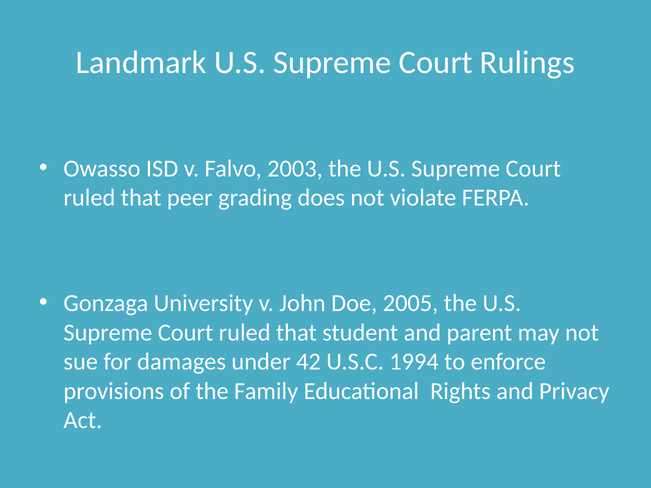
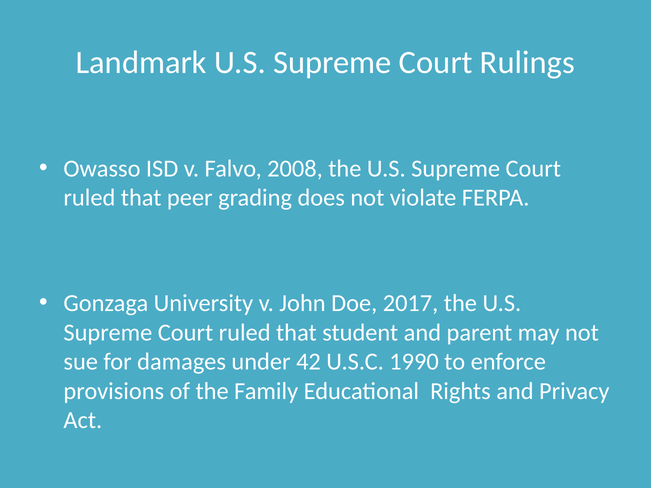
2003: 2003 -> 2008 (295, 169)
2005: 2005 -> 2017 (411, 303)
1994: 1994 -> 1990 (414, 362)
